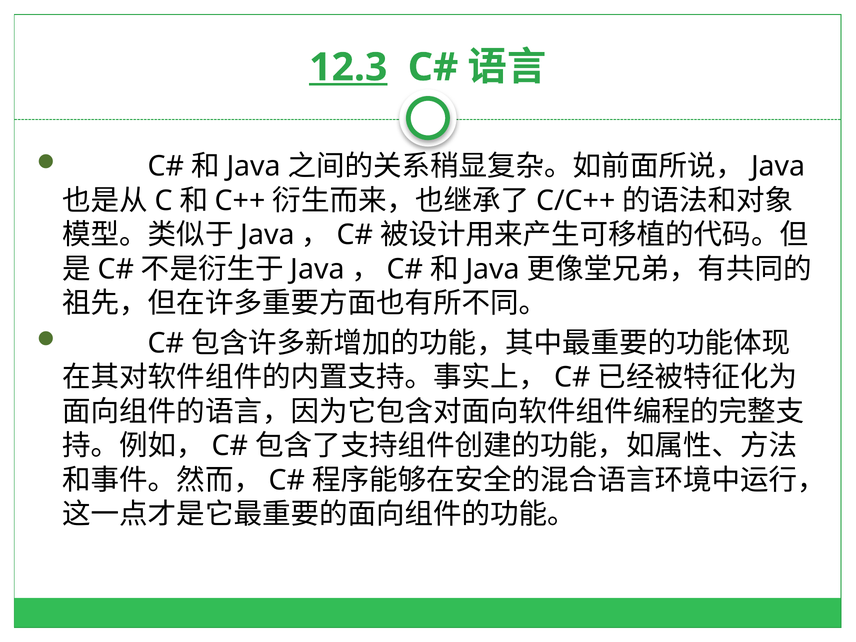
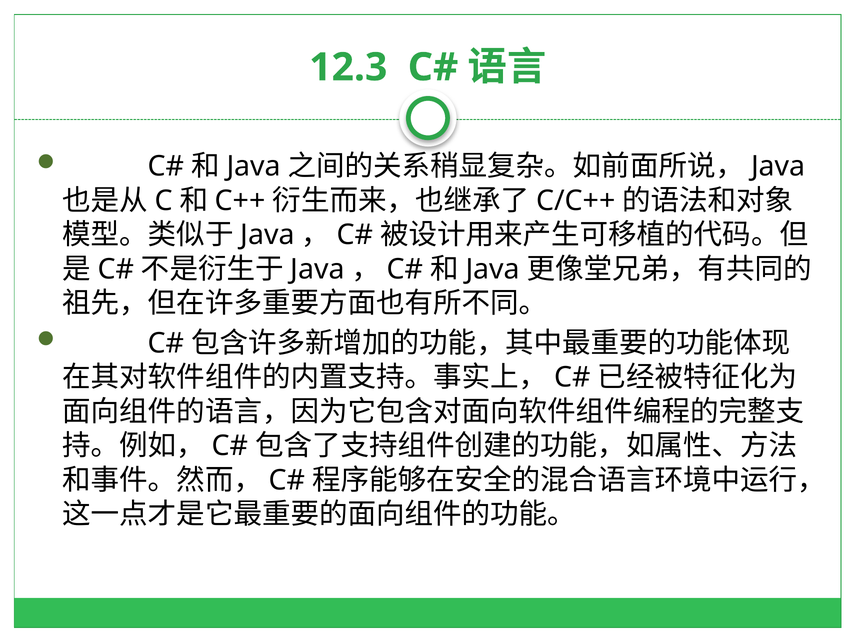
12.3 underline: present -> none (348, 67)
